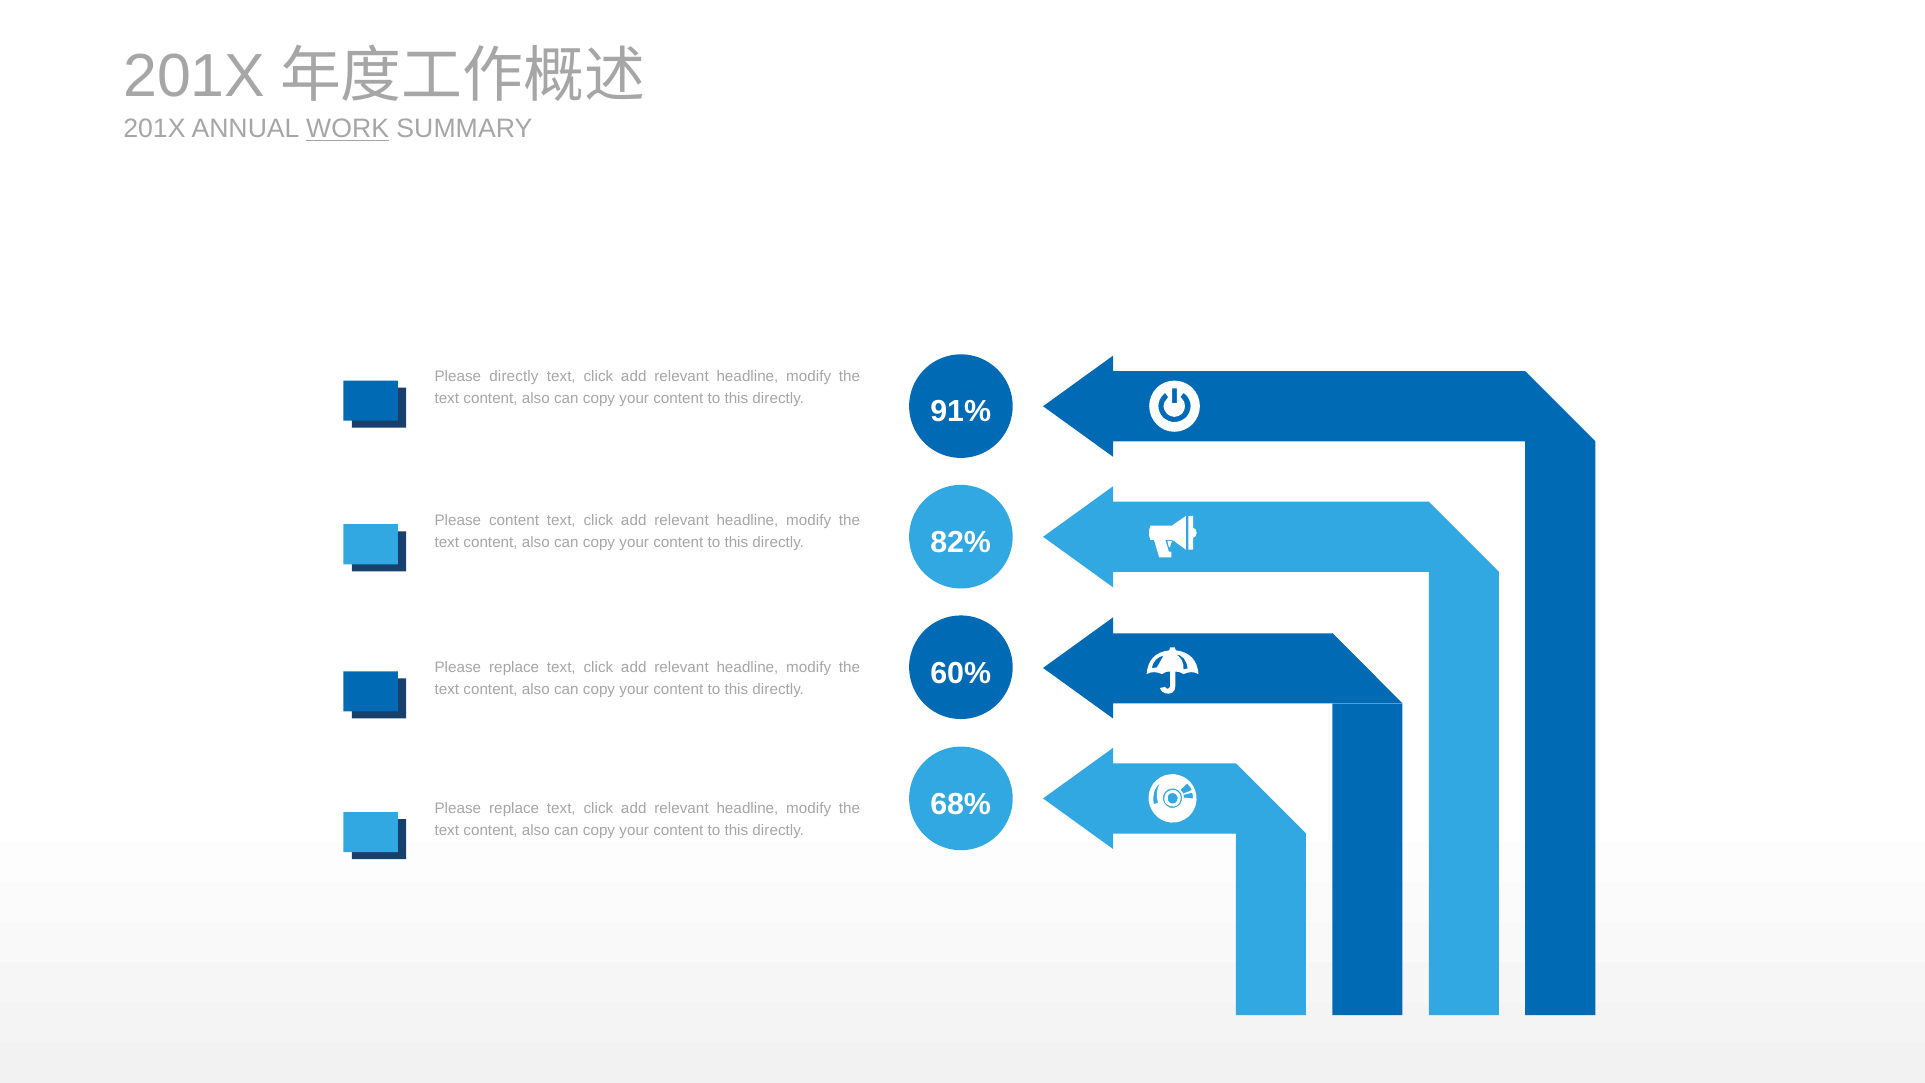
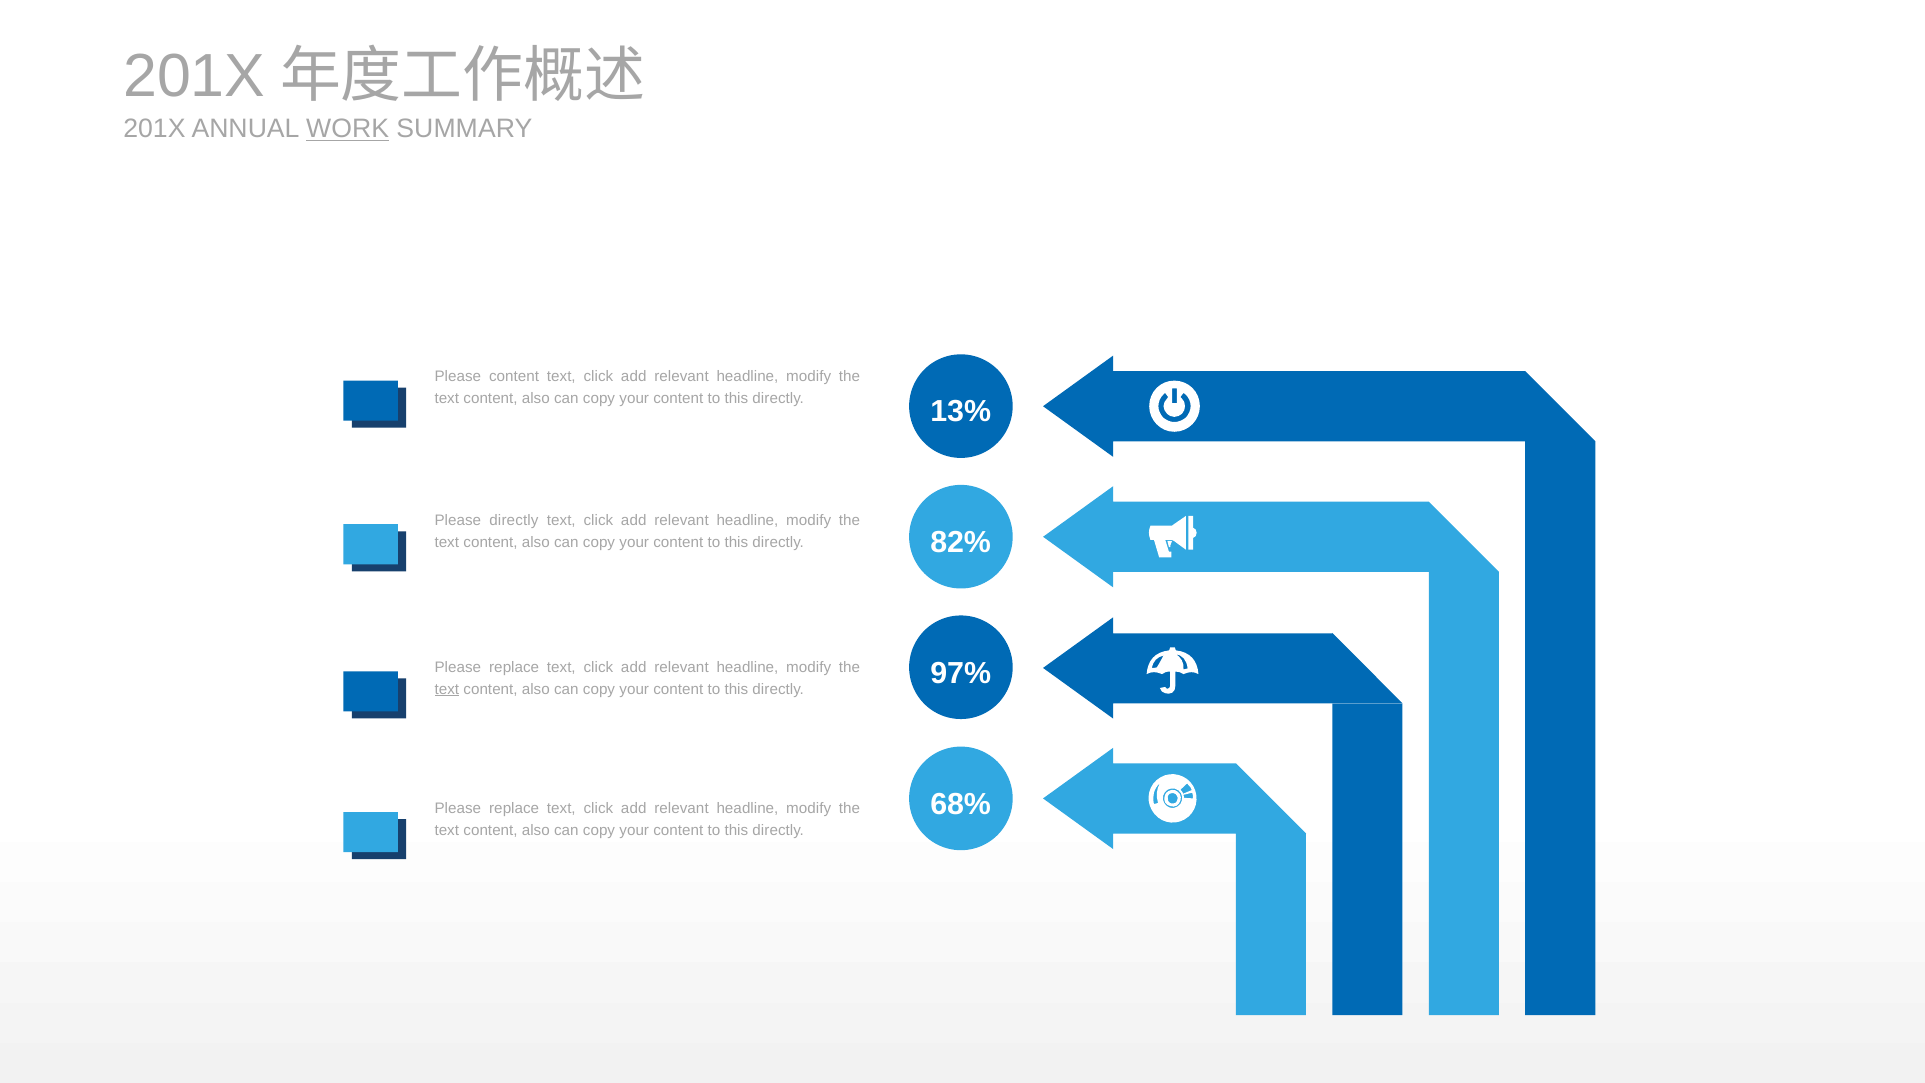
Please directly: directly -> content (514, 377)
91%: 91% -> 13% (961, 412)
Please content: content -> directly (514, 520)
60%: 60% -> 97% (961, 673)
text underline: none -> present (447, 689)
